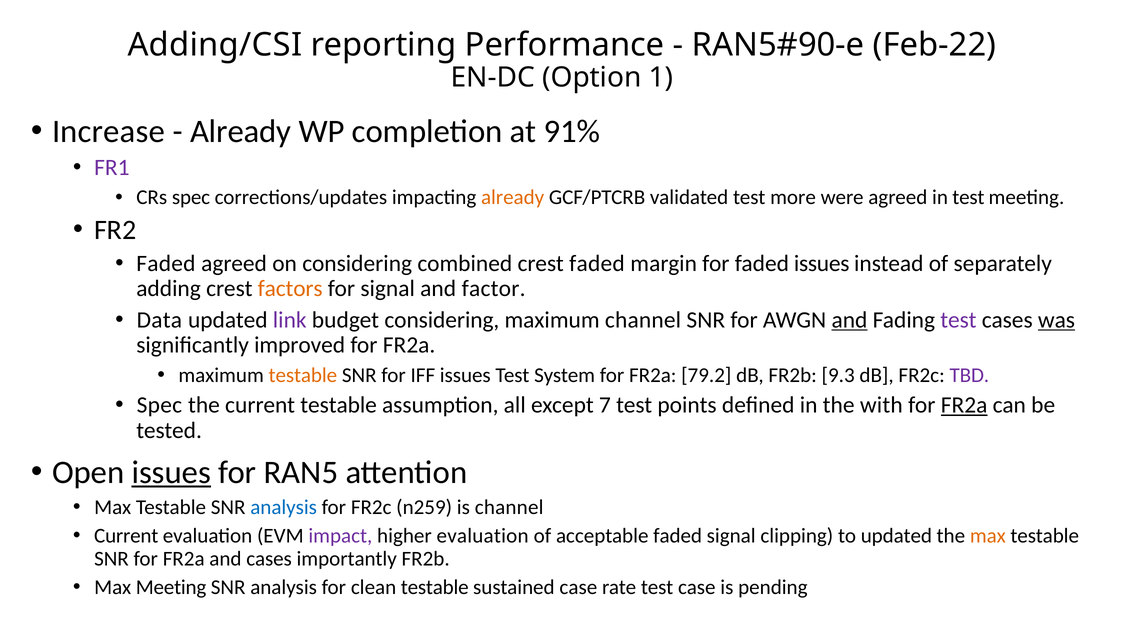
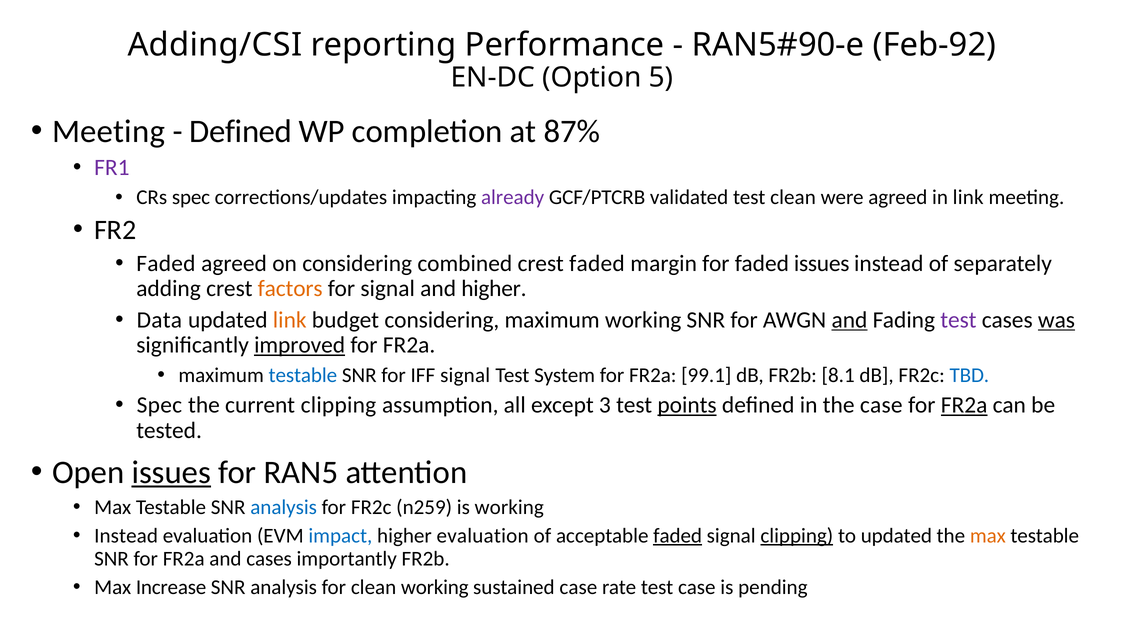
Feb-22: Feb-22 -> Feb-92 (935, 45)
1: 1 -> 5 (661, 78)
Increase: Increase -> Meeting (109, 131)
Already: Already -> Defined (241, 131)
91%: 91% -> 87% (572, 131)
already colour: orange -> purple (513, 197)
test more: more -> clean (793, 197)
in test: test -> link (968, 197)
and factor: factor -> higher (494, 289)
link colour: purple -> orange (290, 320)
maximum channel: channel -> working (643, 320)
improved underline: none -> present (300, 345)
testable colour: orange -> blue (303, 375)
IFF issues: issues -> signal (465, 375)
79.2: 79.2 -> 99.1 (706, 375)
9.3: 9.3 -> 8.1 (838, 375)
TBD colour: purple -> blue (969, 375)
current testable: testable -> clipping (338, 405)
7: 7 -> 3 (605, 405)
points underline: none -> present (687, 405)
the with: with -> case (881, 405)
is channel: channel -> working (509, 507)
Current: Current -> Instead (126, 536)
impact colour: purple -> blue (340, 536)
faded underline: none -> present (678, 536)
clipping underline: none -> present (797, 536)
Max Meeting: Meeting -> Increase (171, 587)
clean testable: testable -> working (435, 587)
